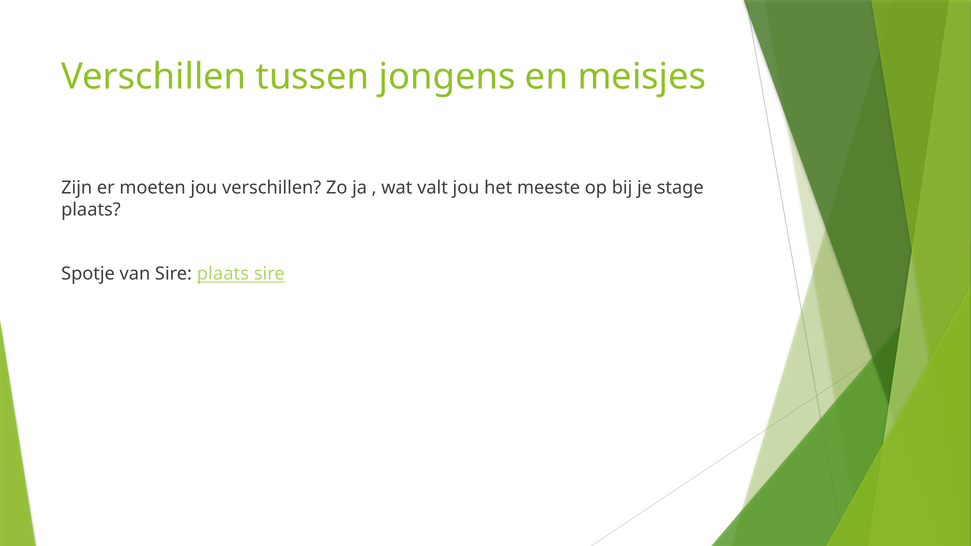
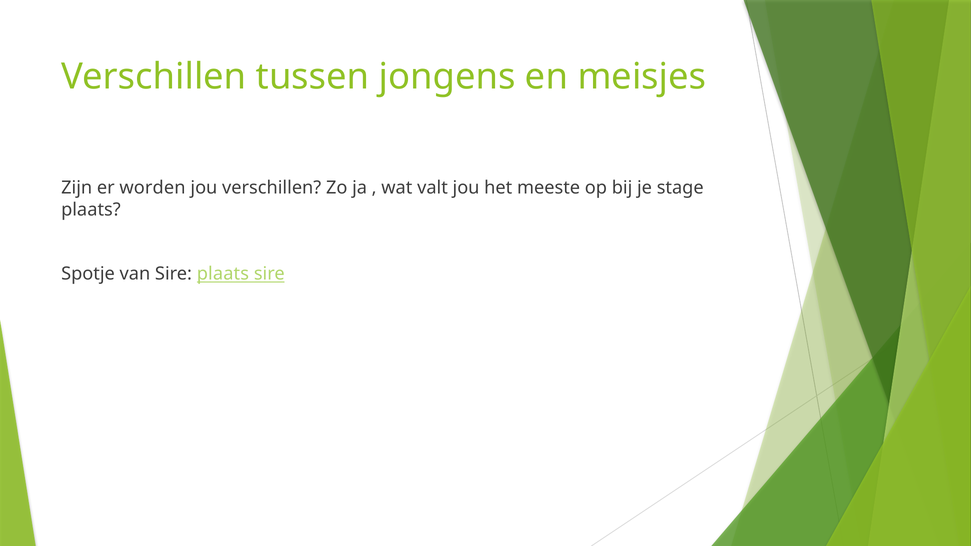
moeten: moeten -> worden (152, 188)
